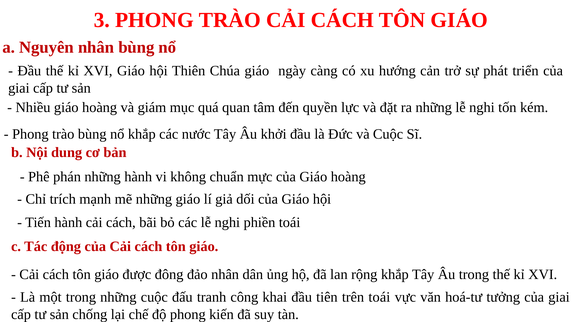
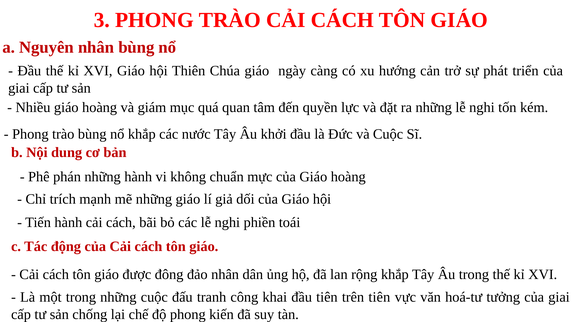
trên toái: toái -> tiên (379, 297)
